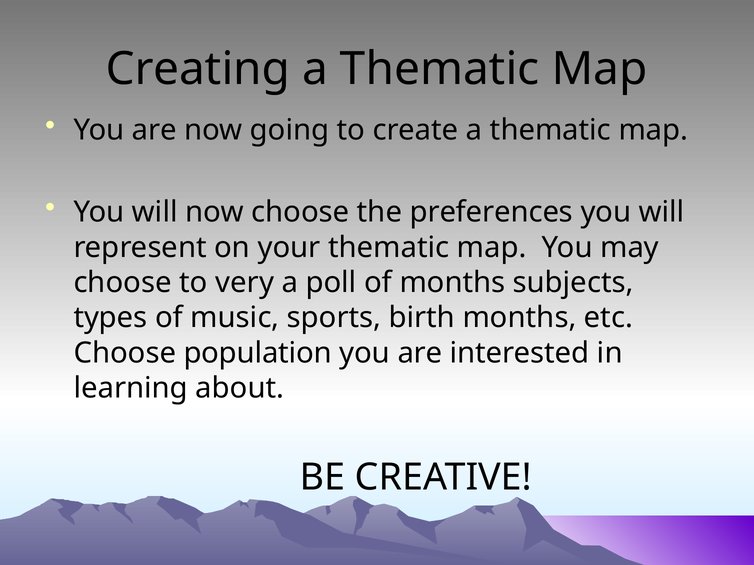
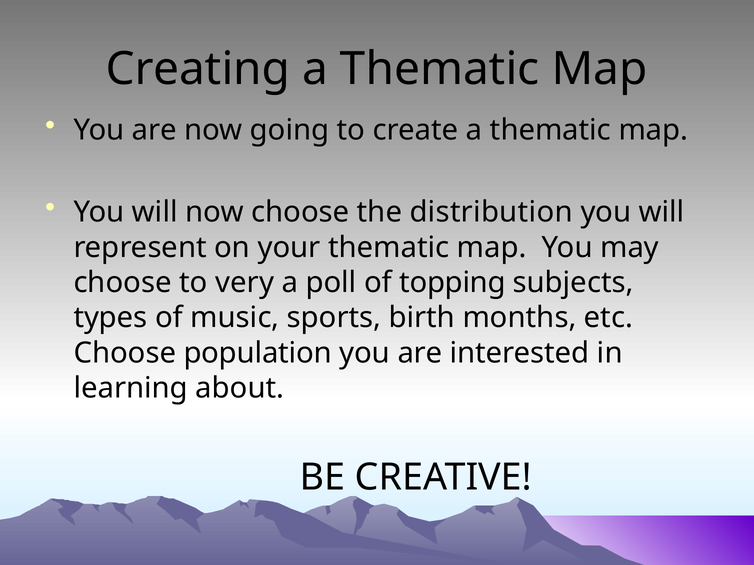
preferences: preferences -> distribution (491, 212)
of months: months -> topping (453, 283)
